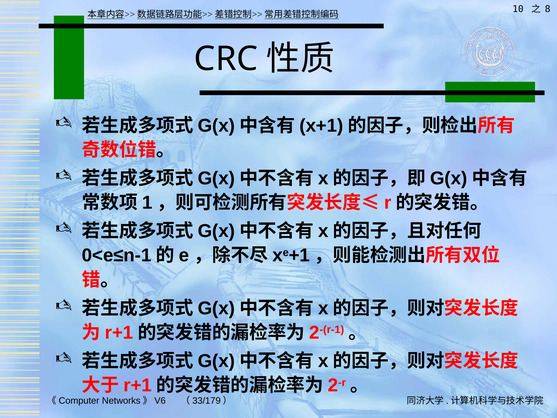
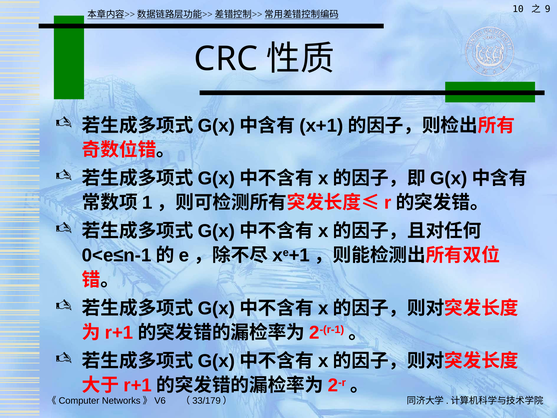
8: 8 -> 9 (548, 9)
